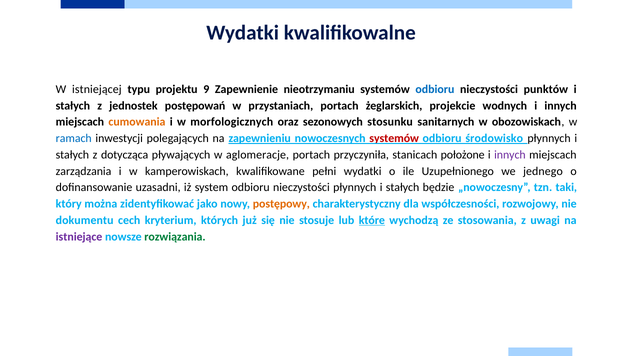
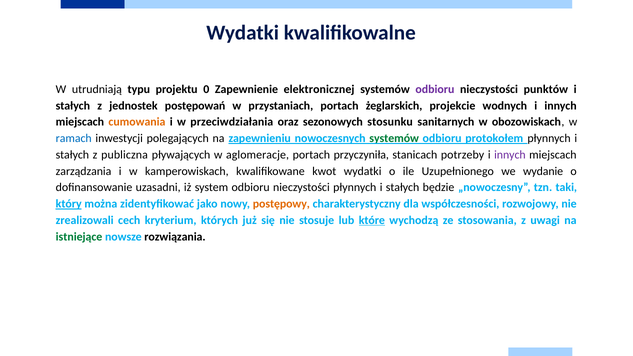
istniejącej: istniejącej -> utrudniają (97, 89)
9: 9 -> 0 (206, 89)
nieotrzymaniu: nieotrzymaniu -> elektronicznej (319, 89)
odbioru colour: blue -> purple (435, 89)
morfologicznych: morfologicznych -> przeciwdziałania (232, 122)
systemów colour: red -> green (394, 138)
środowisko: środowisko -> protokołem (494, 138)
dotycząca: dotycząca -> publiczna (125, 155)
położone: położone -> potrzeby (463, 155)
pełni: pełni -> kwot (324, 171)
jednego: jednego -> wydanie (543, 171)
który underline: none -> present (69, 204)
dokumentu: dokumentu -> zrealizowali (85, 220)
istniejące colour: purple -> green (79, 237)
rozwiązania colour: green -> black (175, 237)
